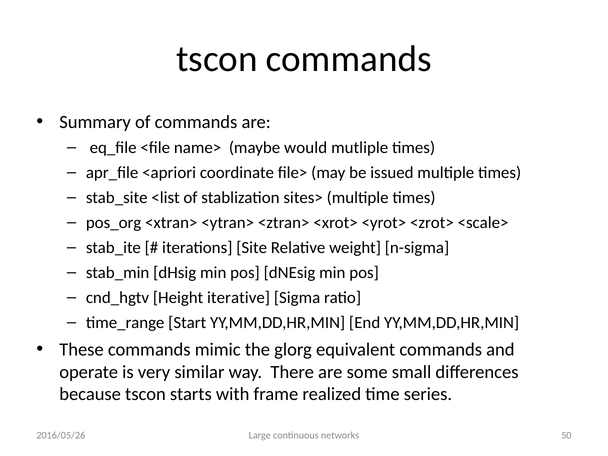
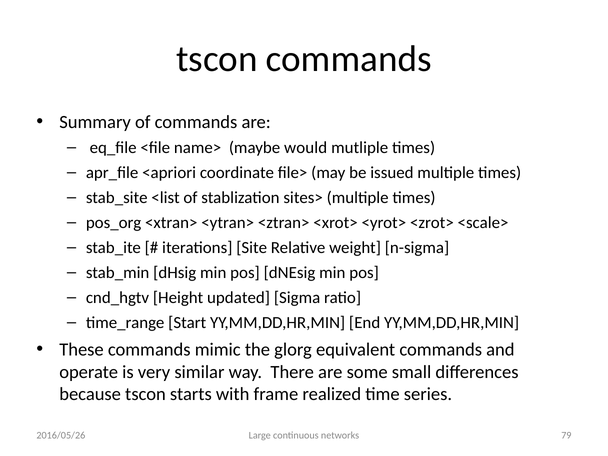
iterative: iterative -> updated (239, 298)
50: 50 -> 79 (566, 435)
